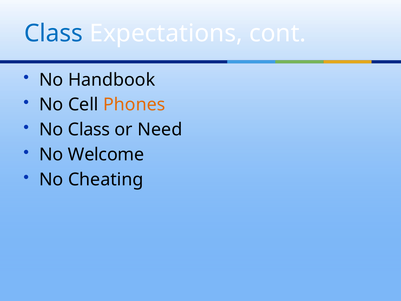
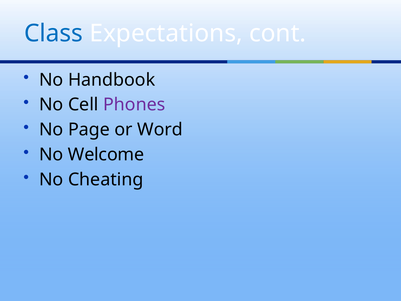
Phones colour: orange -> purple (134, 105)
No Class: Class -> Page (89, 130)
Need: Need -> Word (160, 130)
